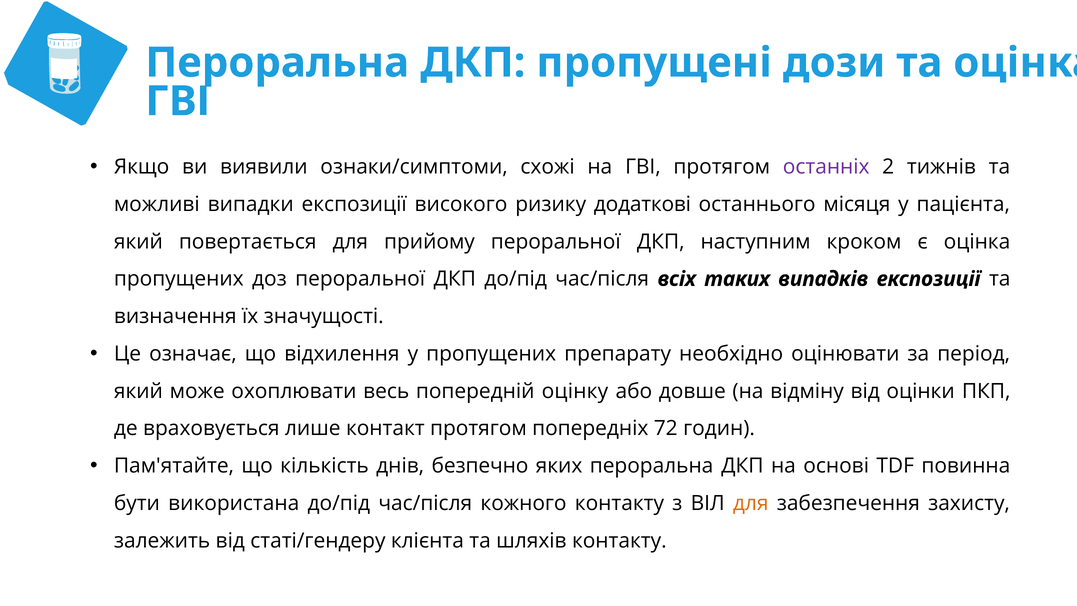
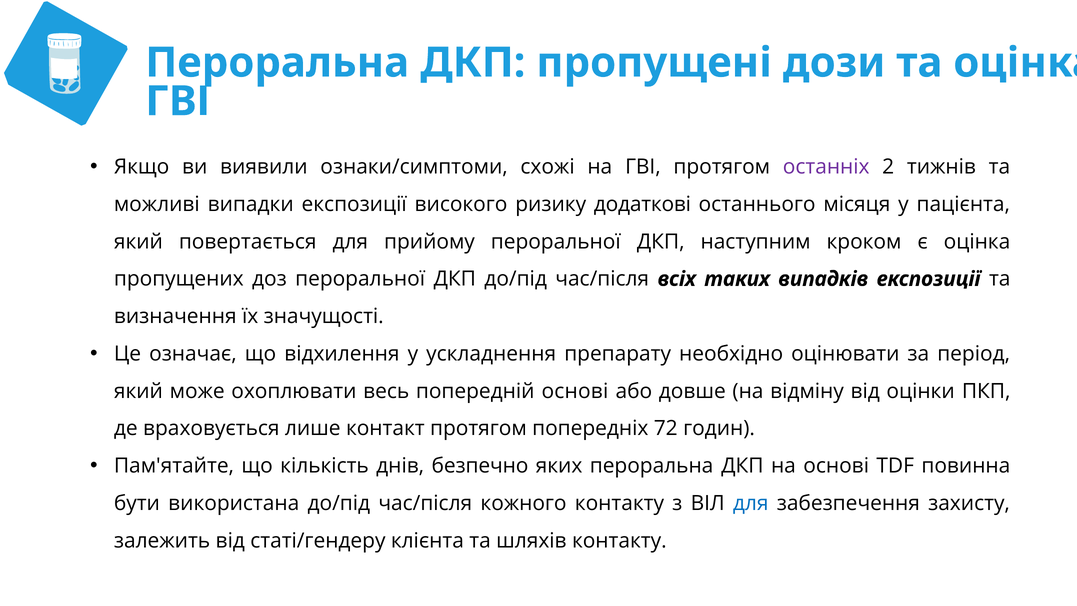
у пропущених: пропущених -> ускладнення (491, 354)
попередній оцінку: оцінку -> основі (575, 391)
для colour: orange -> blue (751, 503)
